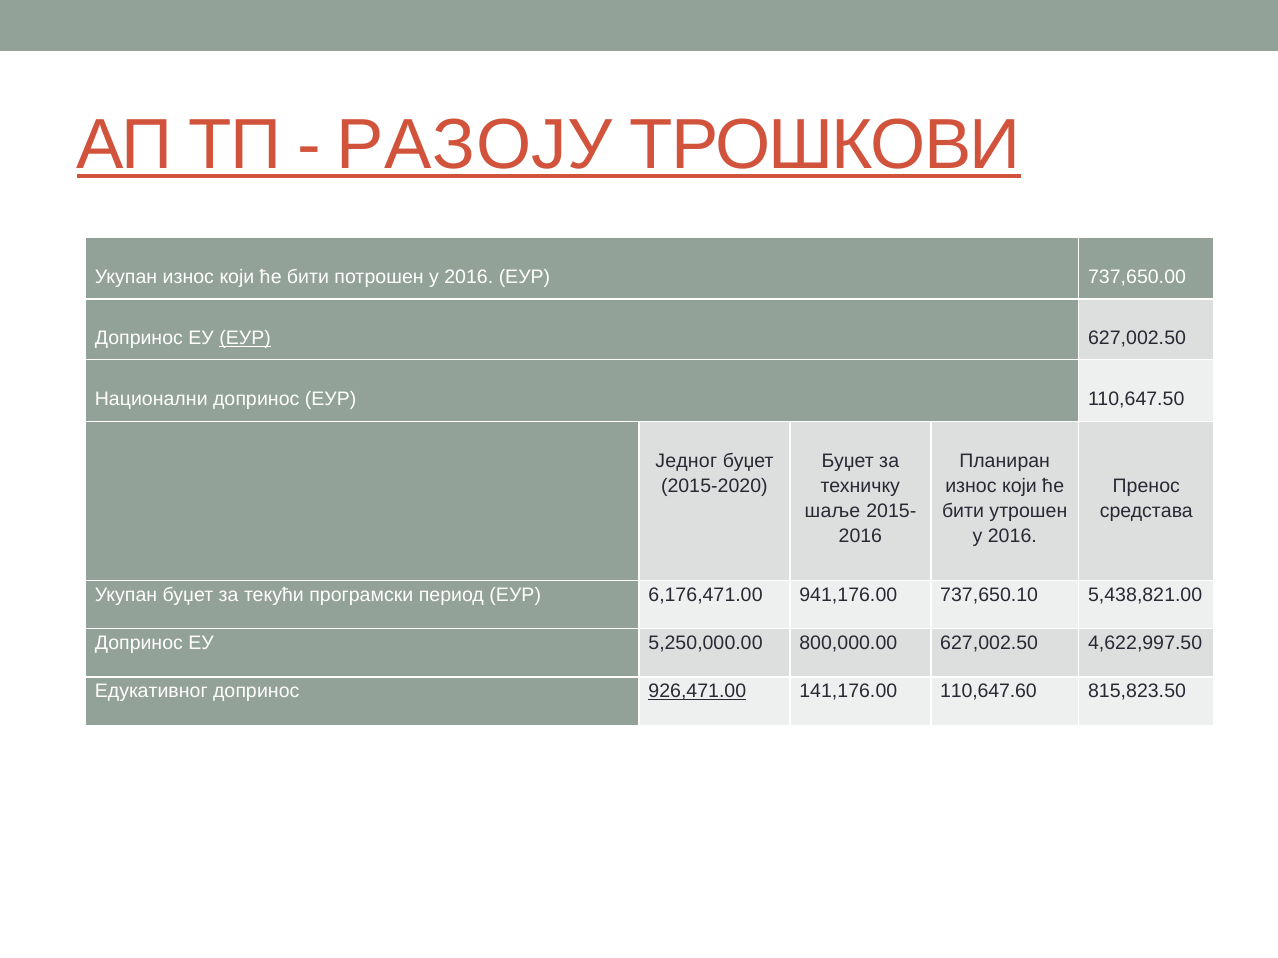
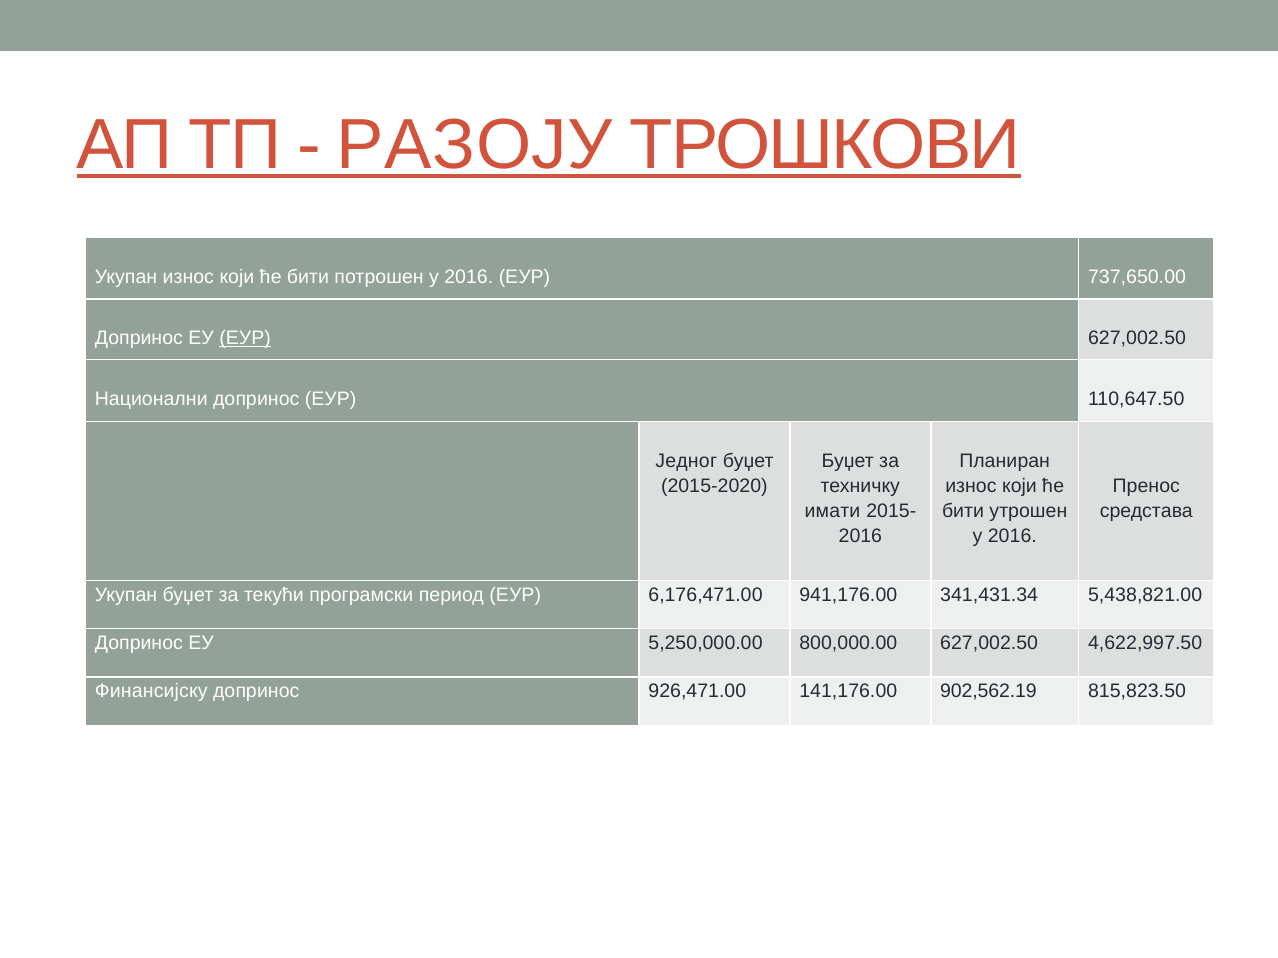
шаље: шаље -> имати (832, 511)
737,650.10: 737,650.10 -> 341,431.34 (989, 595)
Едукативног: Едукативног -> Финансијску (151, 692)
926,471.00 underline: present -> none (697, 692)
110,647.60: 110,647.60 -> 902,562.19 (988, 692)
